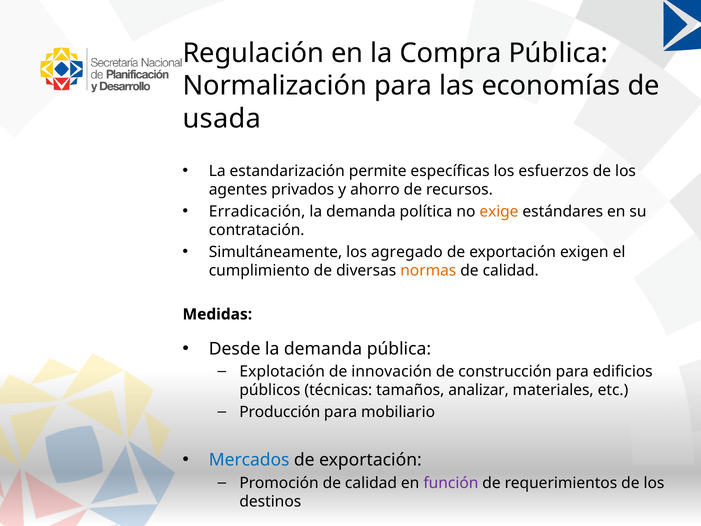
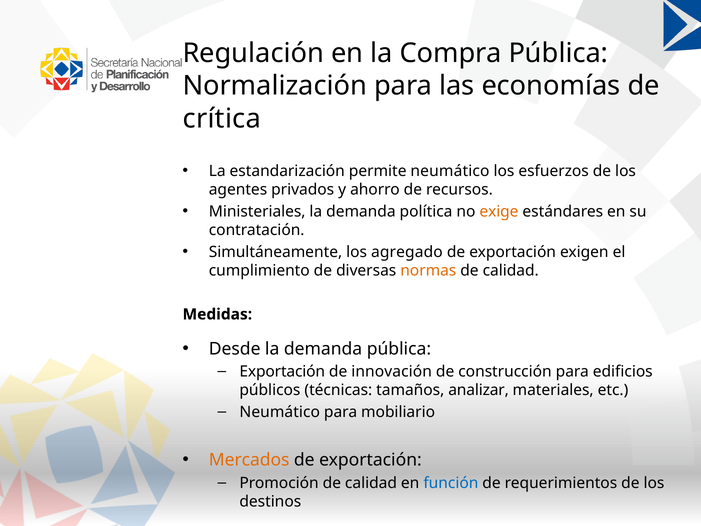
usada: usada -> crítica (222, 119)
permite específicas: específicas -> neumático (450, 171)
Erradicación: Erradicación -> Ministeriales (257, 211)
Explotación: Explotación -> Exportación (282, 371)
Producción: Producción -> Neumático (280, 412)
Mercados colour: blue -> orange (249, 460)
función colour: purple -> blue (451, 483)
